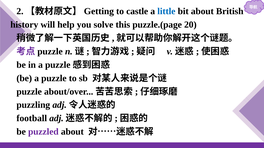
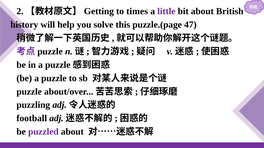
castle: castle -> times (137, 11)
little colour: blue -> purple (166, 11)
20: 20 -> 47 (190, 25)
